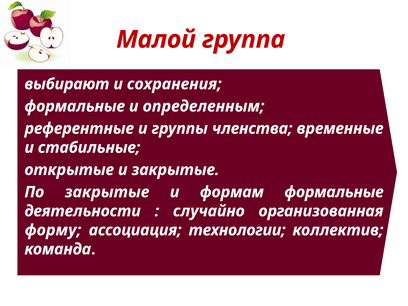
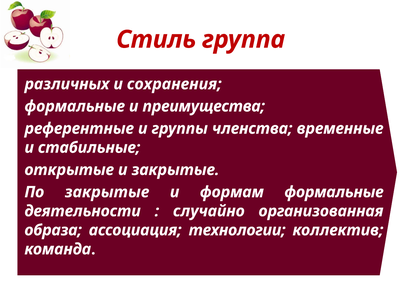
Малой: Малой -> Стиль (156, 39)
выбирают: выбирают -> различных (67, 84)
определенным: определенным -> преимущества (204, 106)
форму: форму -> образа (53, 230)
